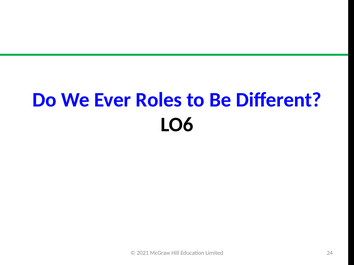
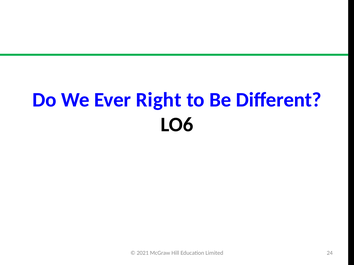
Roles: Roles -> Right (159, 100)
